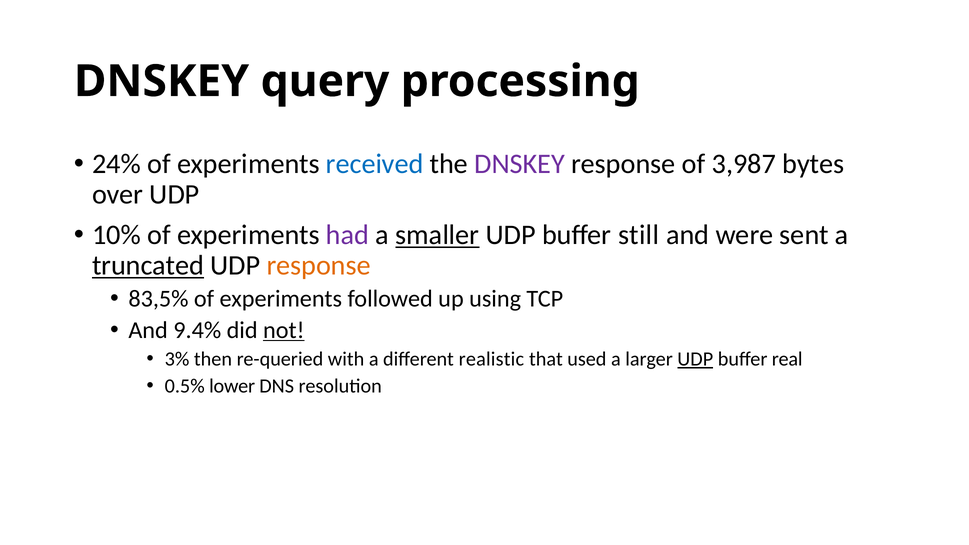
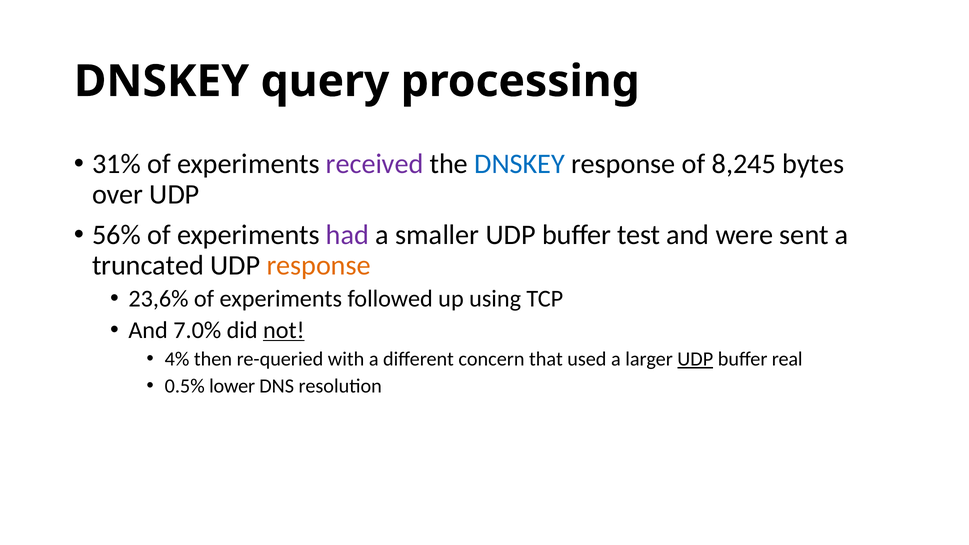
24%: 24% -> 31% (116, 164)
received colour: blue -> purple (375, 164)
DNSKEY colour: purple -> blue (520, 164)
3,987: 3,987 -> 8,245 (744, 164)
10%: 10% -> 56% (116, 235)
smaller underline: present -> none (437, 235)
still: still -> test (639, 235)
truncated underline: present -> none (148, 266)
83,5%: 83,5% -> 23,6% (158, 299)
9.4%: 9.4% -> 7.0% (197, 330)
3%: 3% -> 4% (177, 359)
realistic: realistic -> concern (491, 359)
